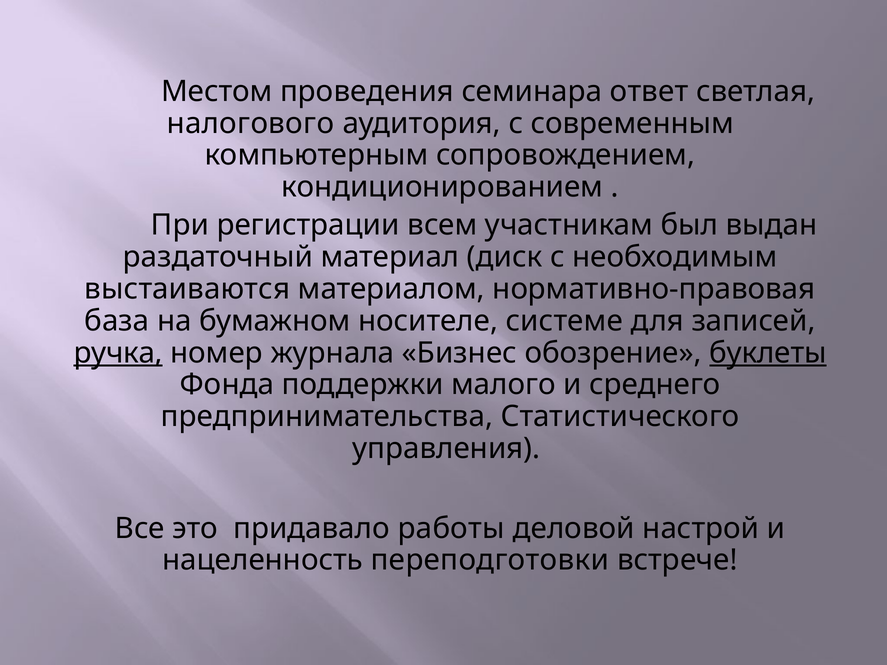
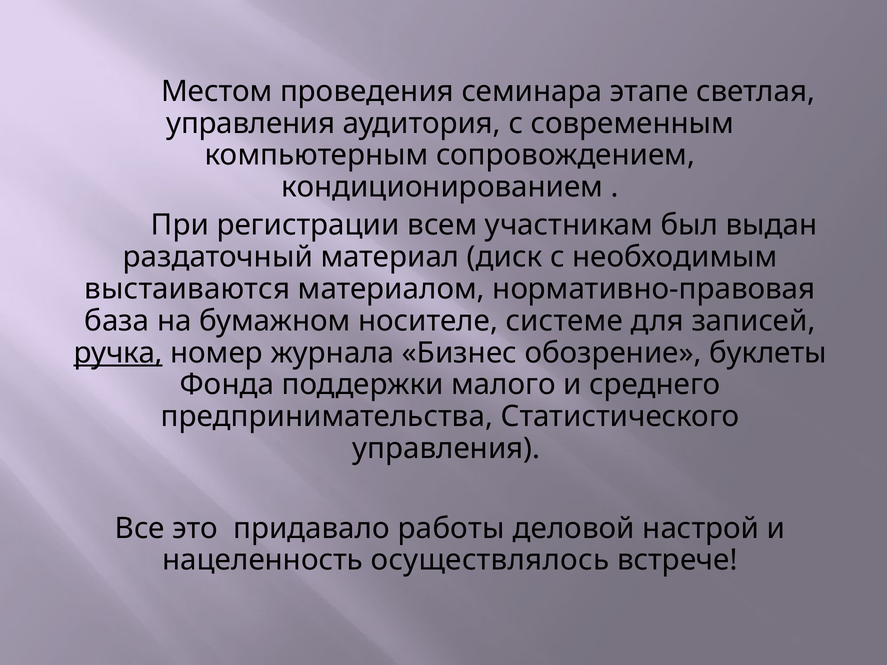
ответ: ответ -> этапе (649, 91)
налогового: налогового -> управления (251, 123)
буклеты underline: present -> none (768, 353)
переподготовки: переподготовки -> осуществлялось (490, 560)
